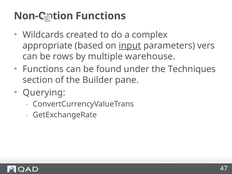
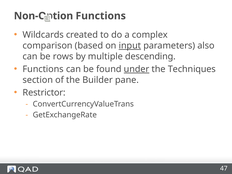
appropriate: appropriate -> comparison (48, 46)
vers: vers -> also (206, 46)
warehouse: warehouse -> descending (150, 56)
under underline: none -> present (137, 69)
Querying: Querying -> Restrictor (44, 93)
